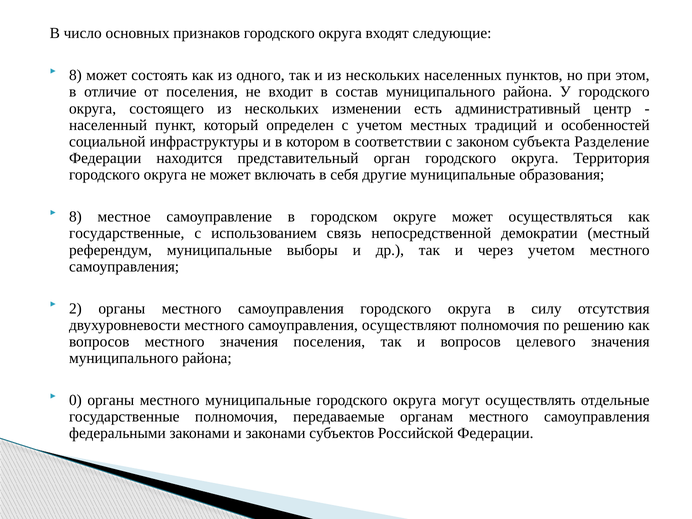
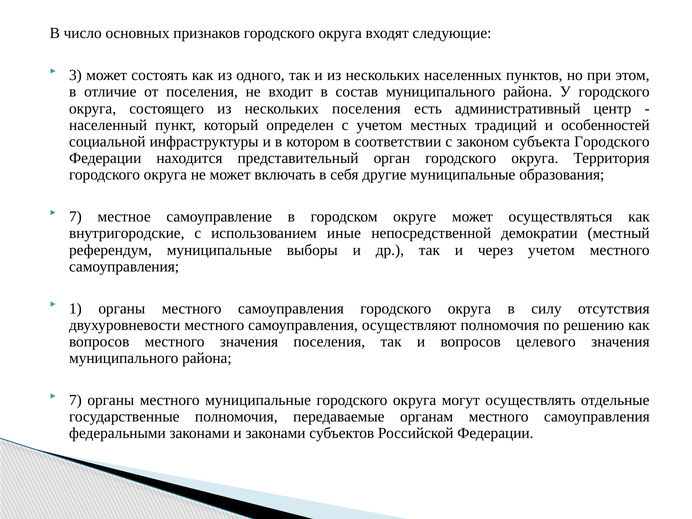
8: 8 -> 3 (75, 75)
нескольких изменении: изменении -> поселения (366, 109)
субъекта Разделение: Разделение -> Городского (612, 142)
8: 8 -> 7 (75, 217)
государственные: государственные -> внутригородские (127, 233)
связь: связь -> иные (344, 233)
2: 2 -> 1 (75, 308)
0: 0 -> 7 (75, 400)
